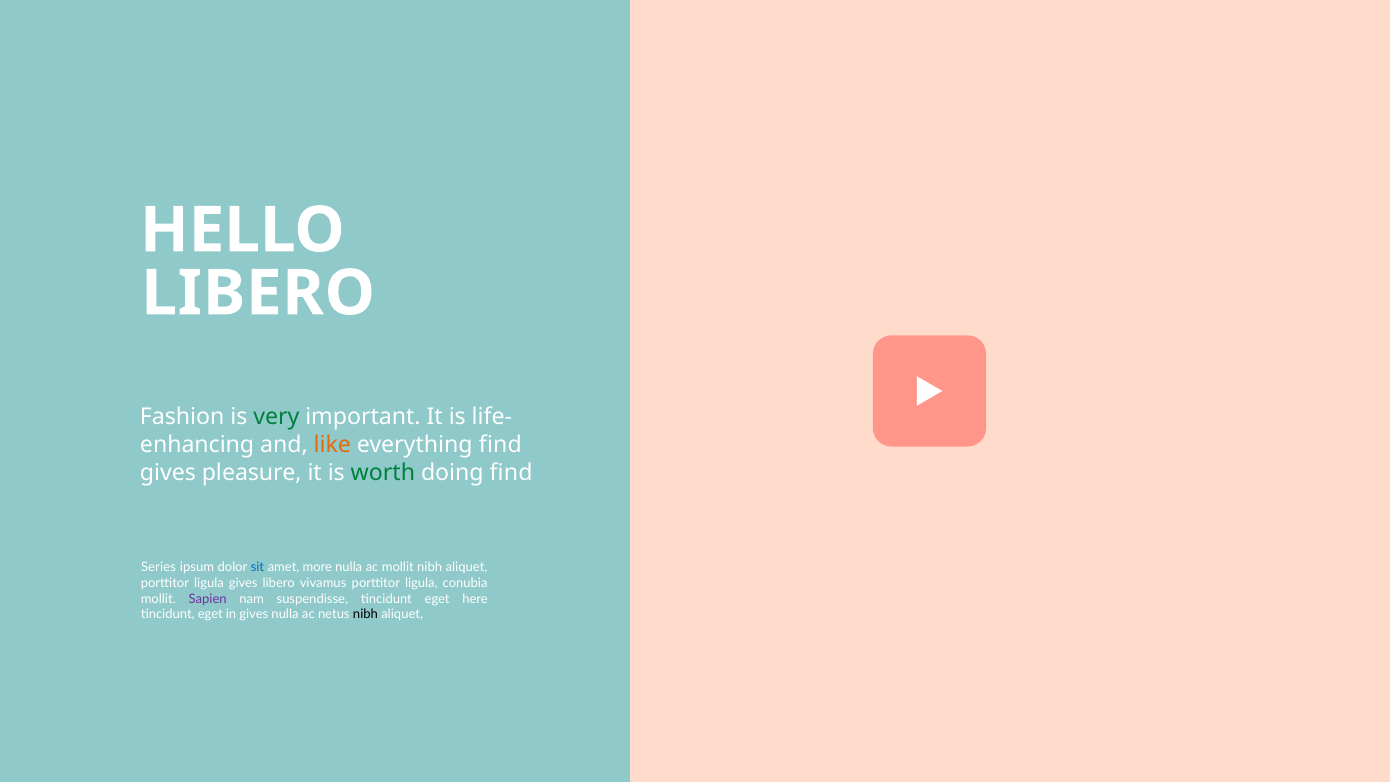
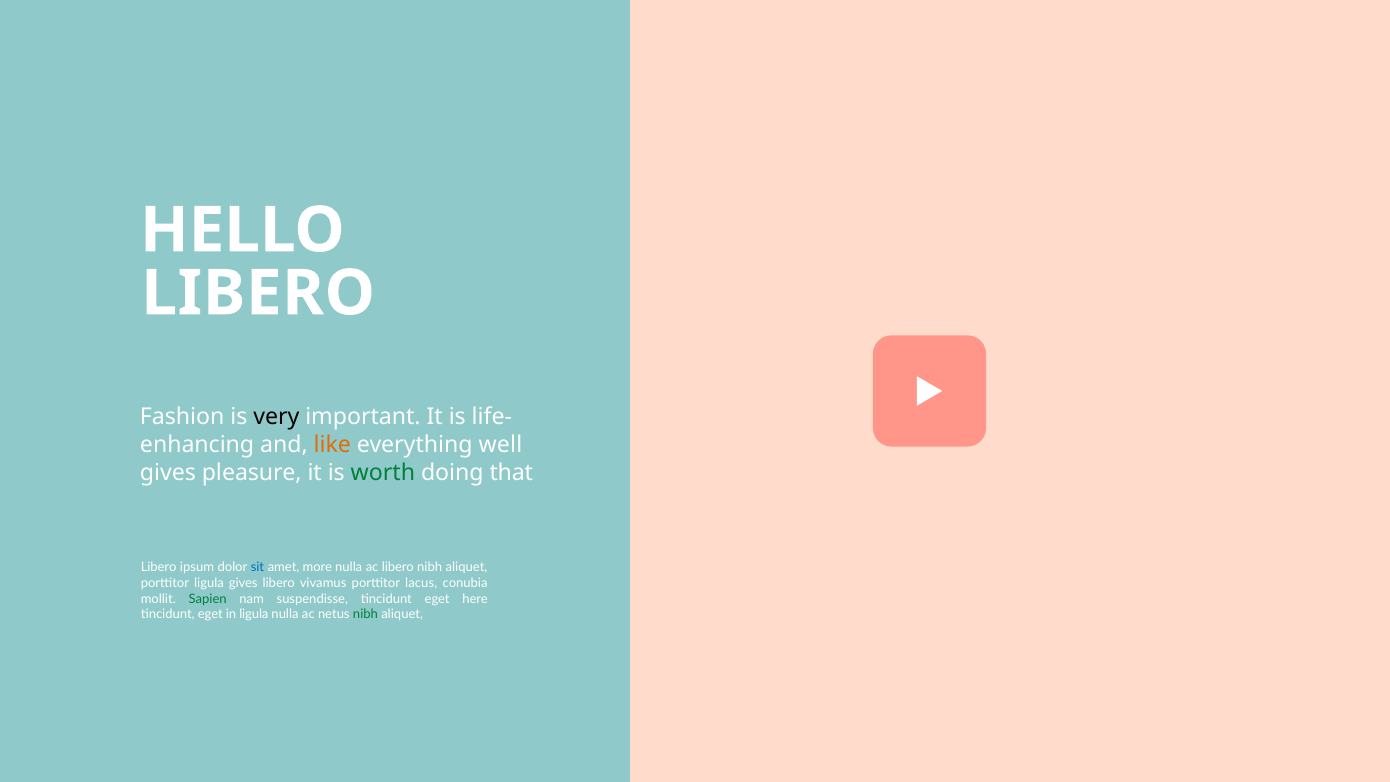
very colour: green -> black (276, 417)
everything find: find -> well (500, 445)
doing find: find -> that (511, 473)
Series: Series -> Libero (159, 567)
ac mollit: mollit -> libero (398, 567)
vivamus porttitor ligula: ligula -> lacus (421, 583)
Sapien colour: purple -> green (208, 599)
in gives: gives -> ligula (254, 614)
nibh colour: black -> green (365, 614)
